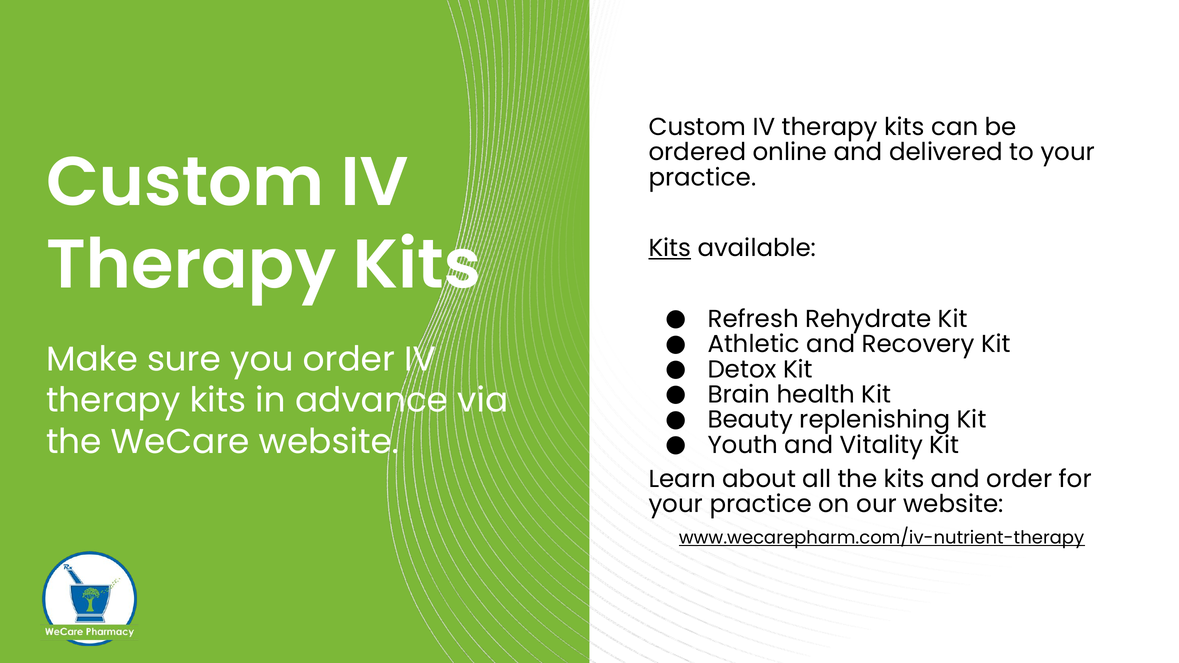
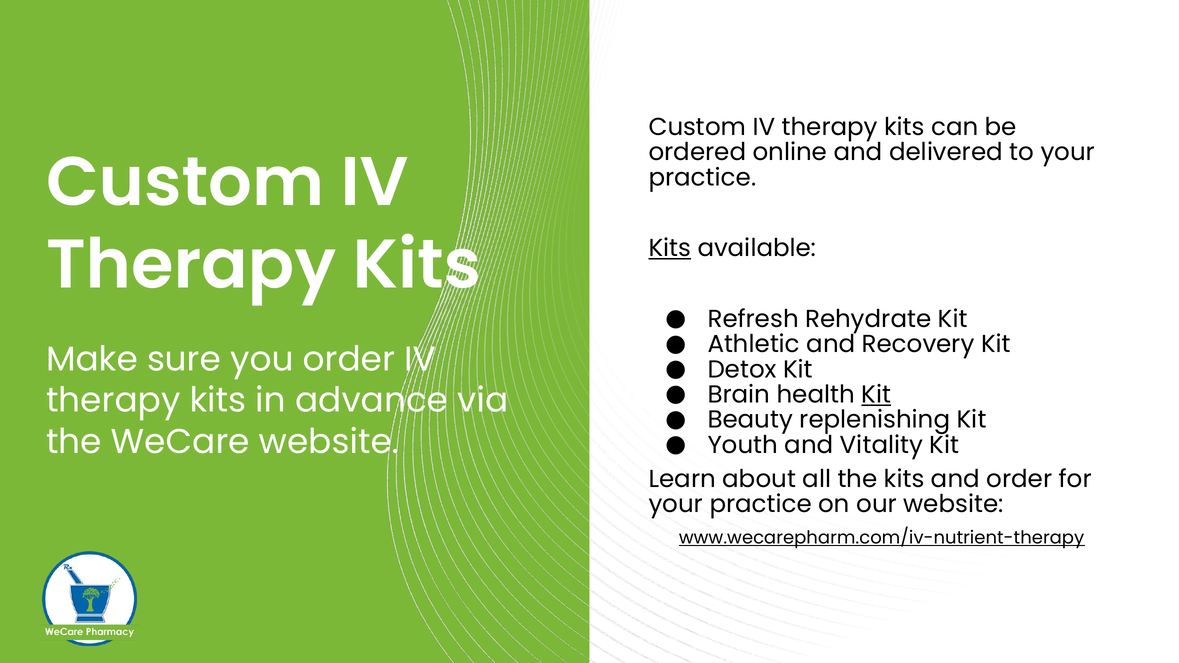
Kit underline: none -> present (876, 395)
